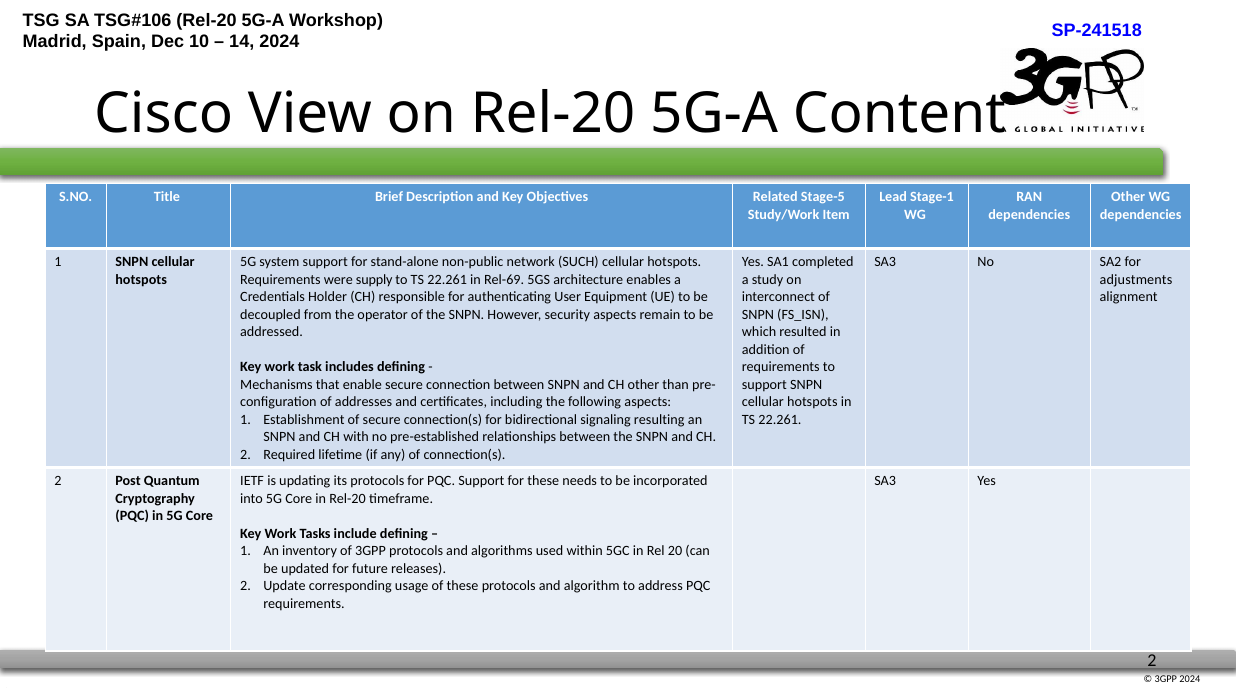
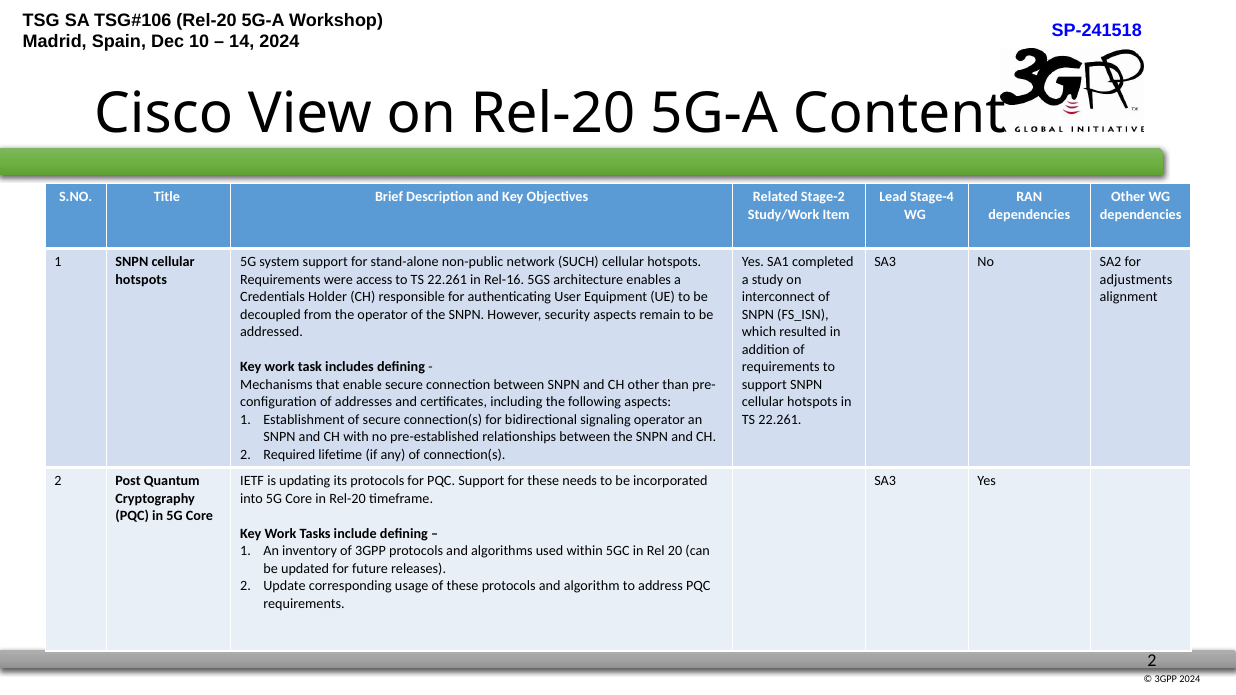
Stage-5: Stage-5 -> Stage-2 (823, 197)
Stage-1: Stage-1 -> Stage-4 (932, 197)
supply: supply -> access (374, 280)
Rel-69: Rel-69 -> Rel-16 (504, 280)
signaling resulting: resulting -> operator (659, 420)
